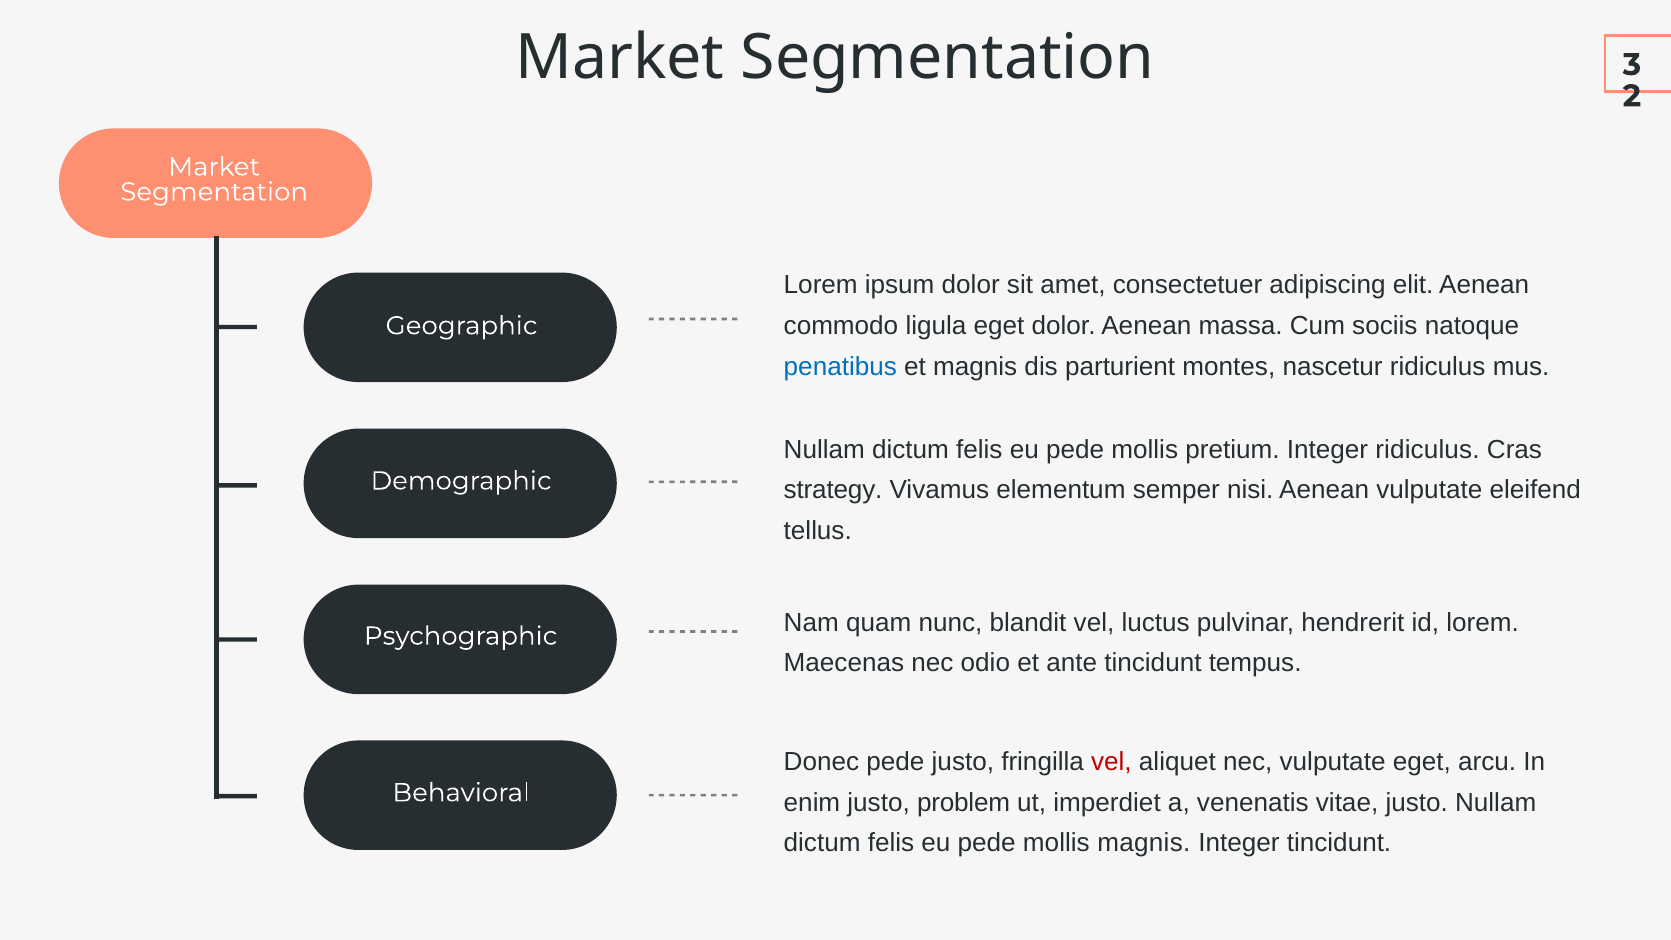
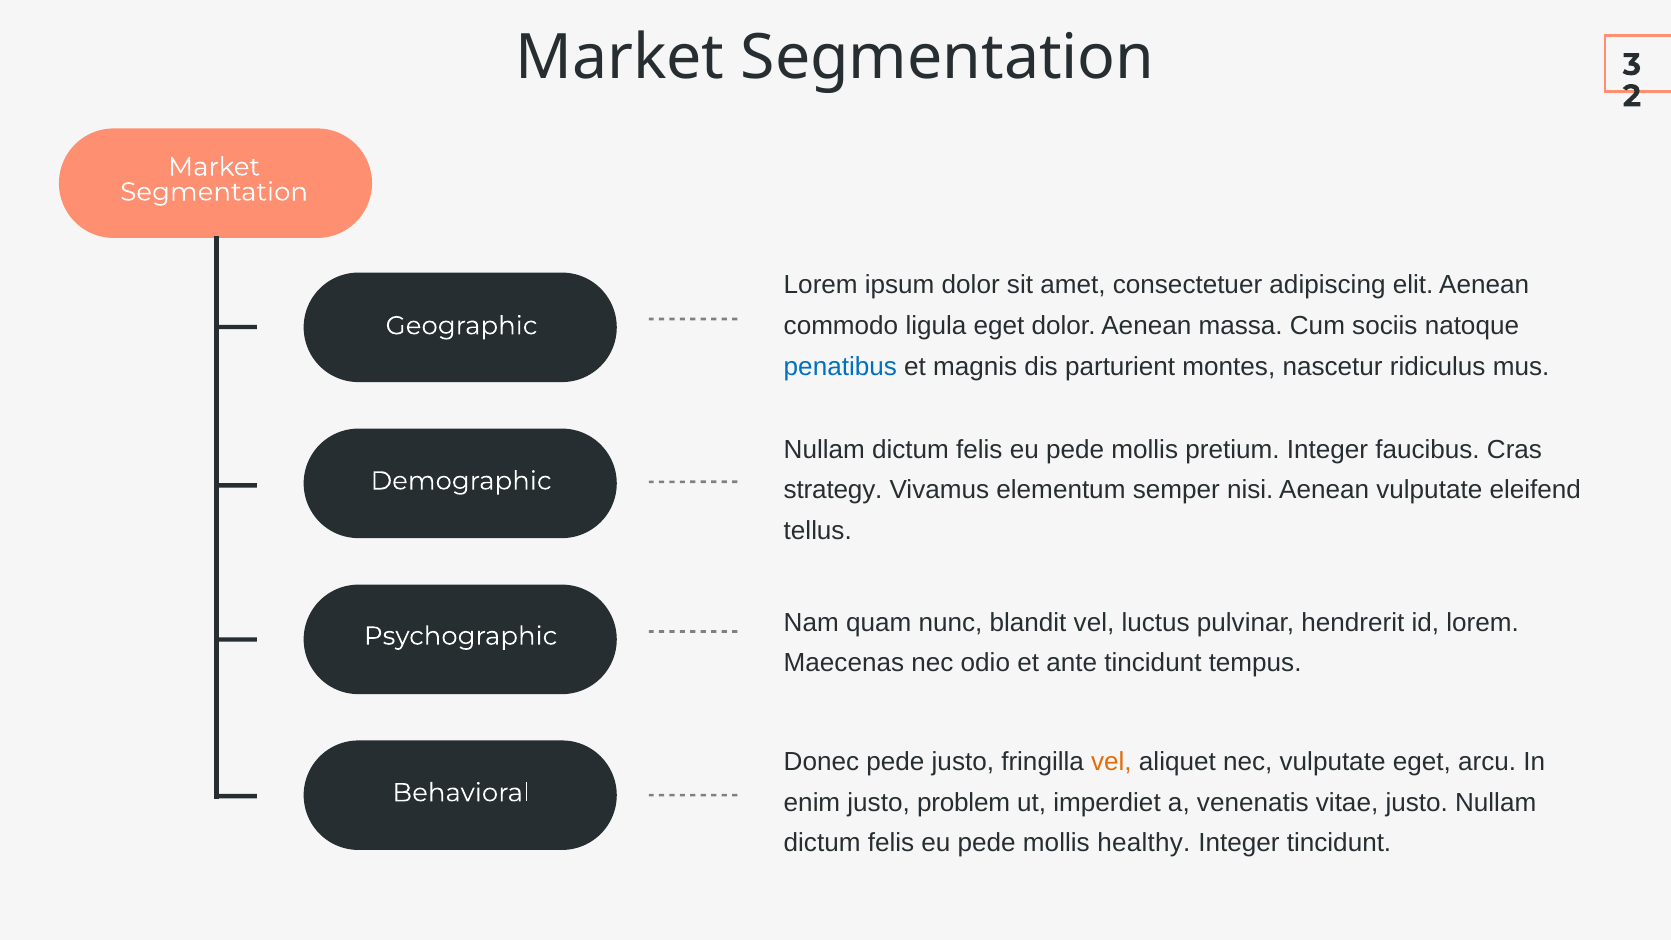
Integer ridiculus: ridiculus -> faucibus (1428, 449)
vel colour: red -> orange (1111, 762)
mollis magnis: magnis -> healthy (1144, 843)
